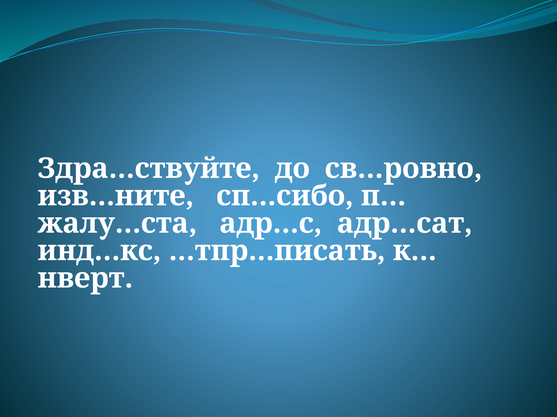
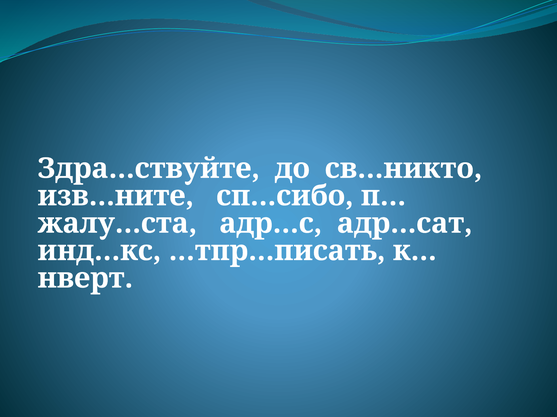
св…ровно: св…ровно -> св…никто (404, 169)
